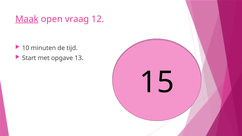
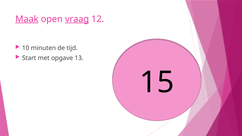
vraag underline: none -> present (77, 19)
